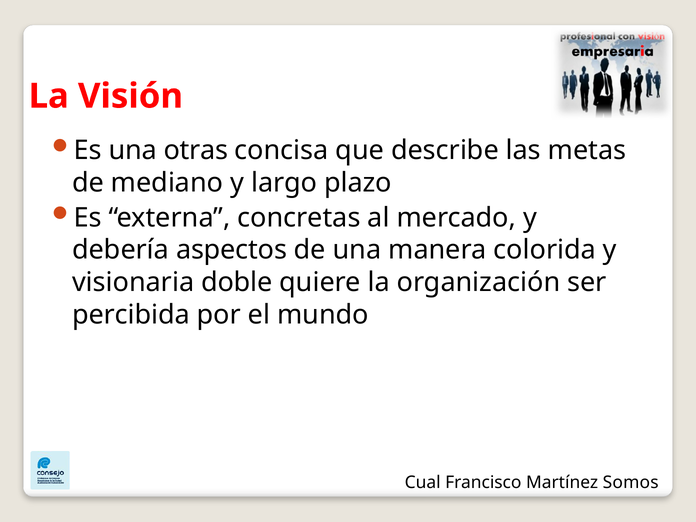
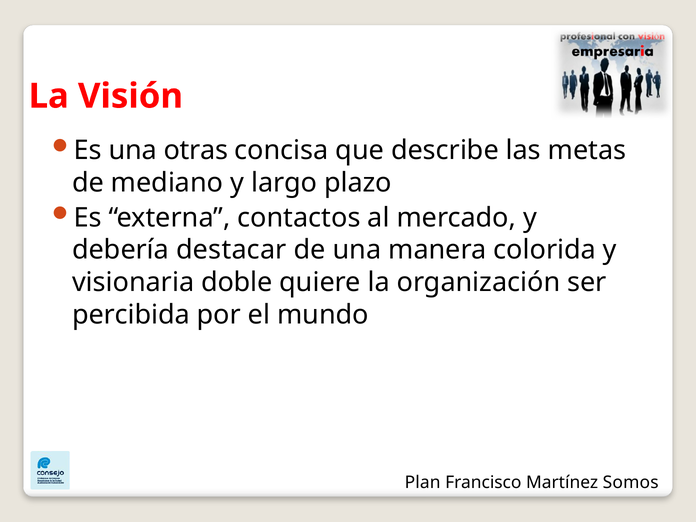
concretas: concretas -> contactos (299, 218)
aspectos: aspectos -> destacar (231, 250)
Cual: Cual -> Plan (423, 483)
